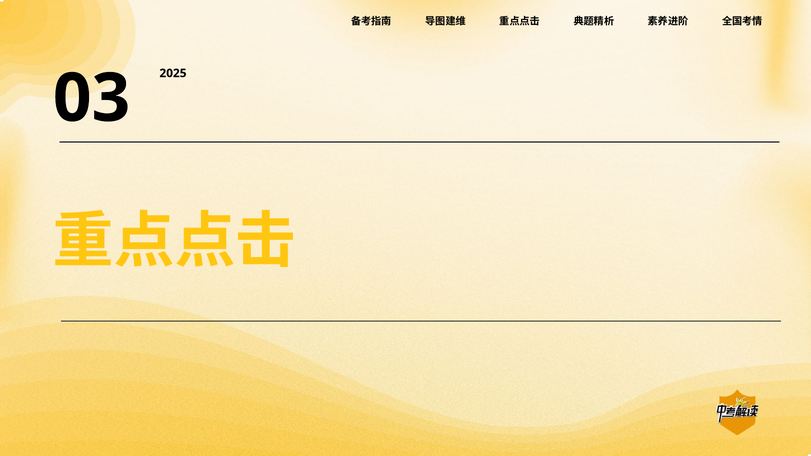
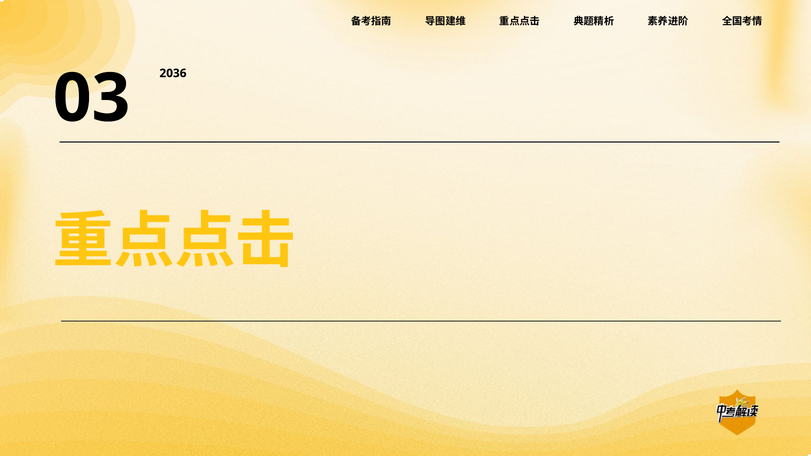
2025: 2025 -> 2036 (173, 73)
